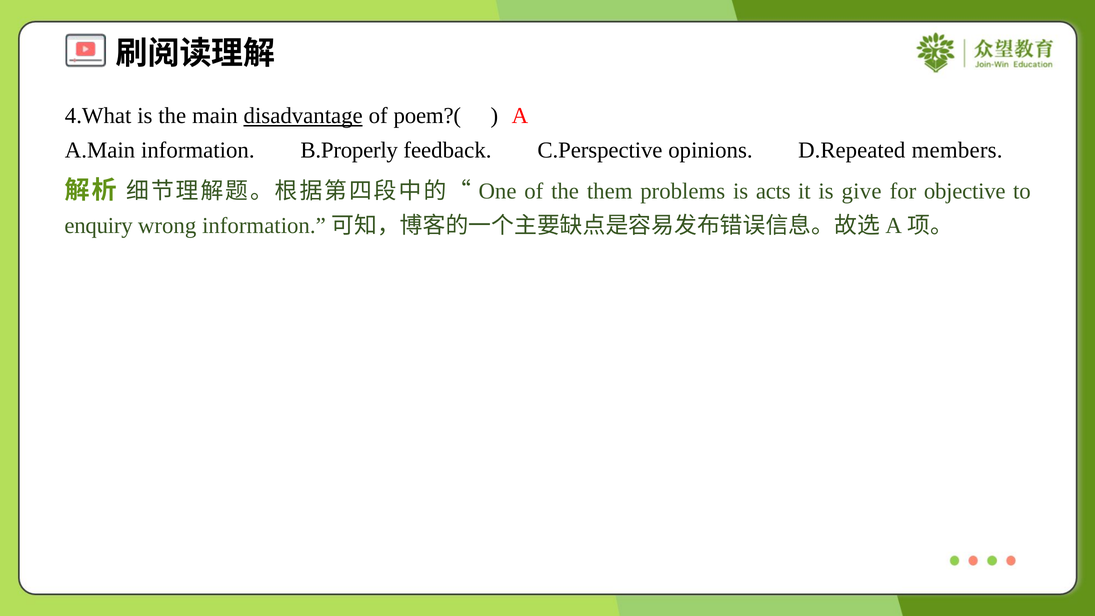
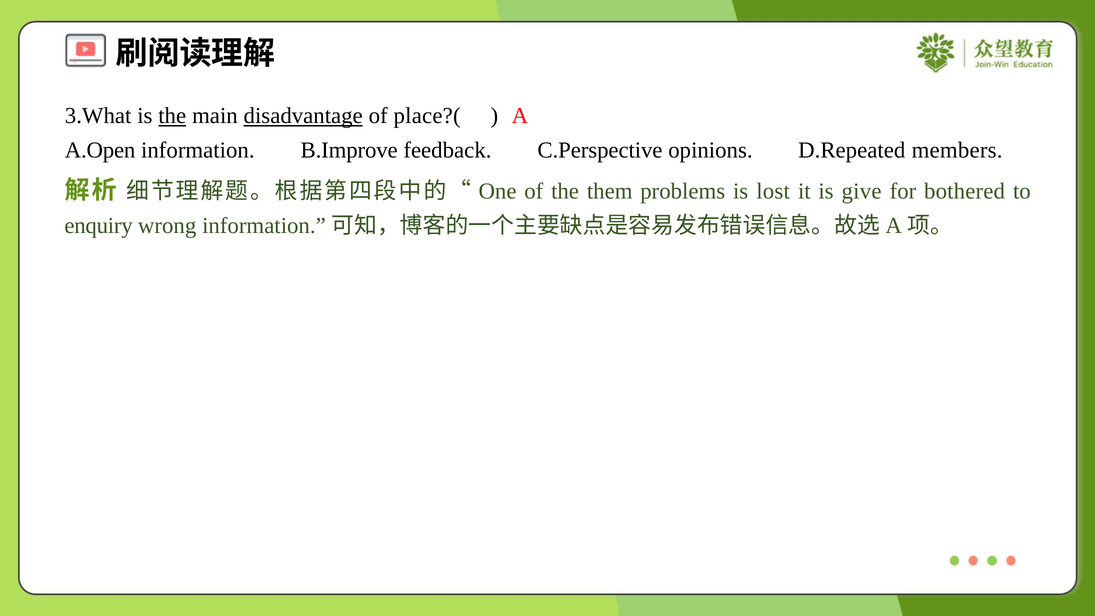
4.What: 4.What -> 3.What (98, 116)
the underline: none -> present (172, 116)
poem?(: poem?( -> place?( (427, 116)
A.Main: A.Main -> A.Open (100, 150)
B.Properly: B.Properly -> B.Improve (349, 150)
acts: acts -> lost (773, 191)
objective: objective -> bothered (965, 191)
